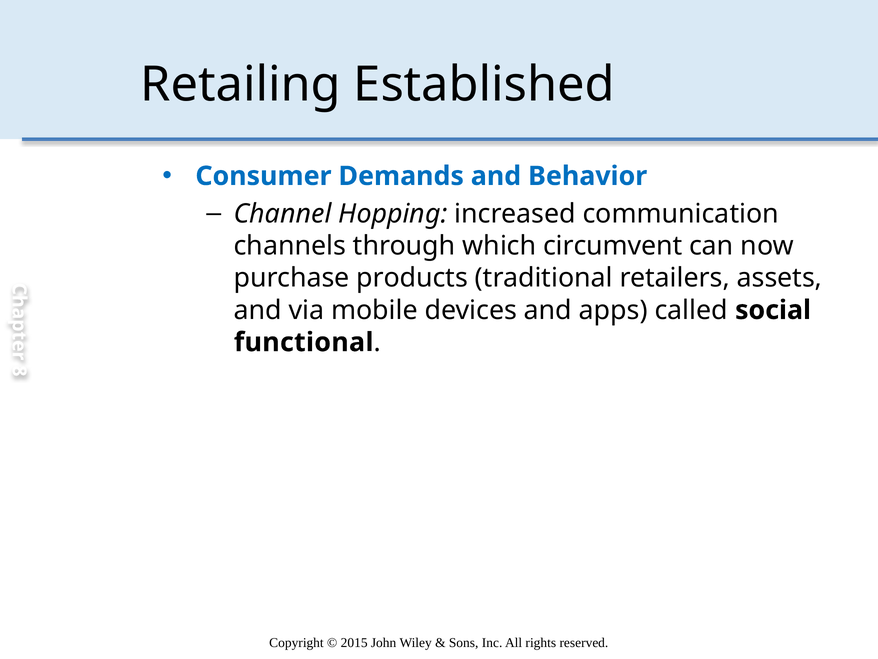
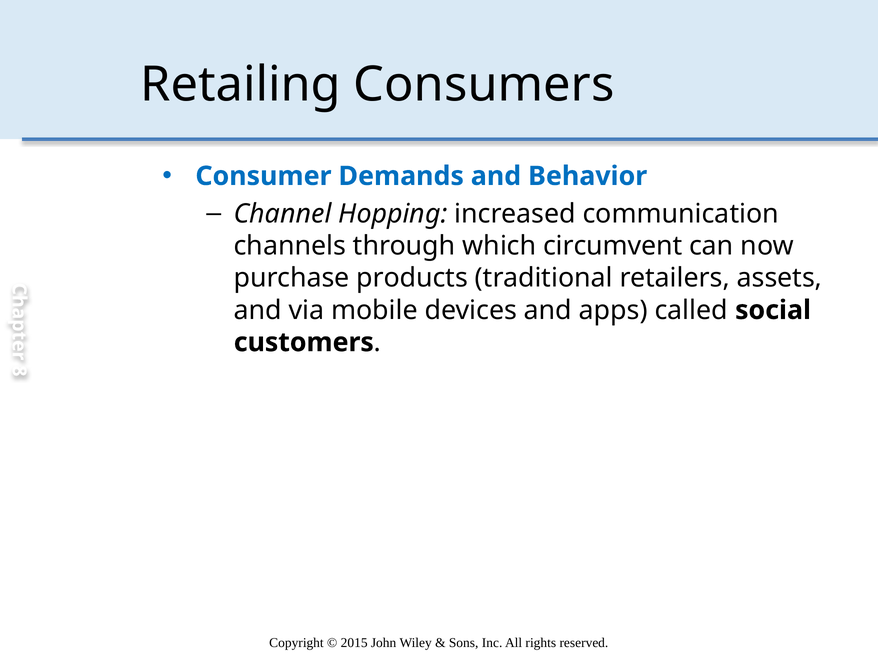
Established: Established -> Consumers (484, 85)
functional: functional -> customers (304, 342)
